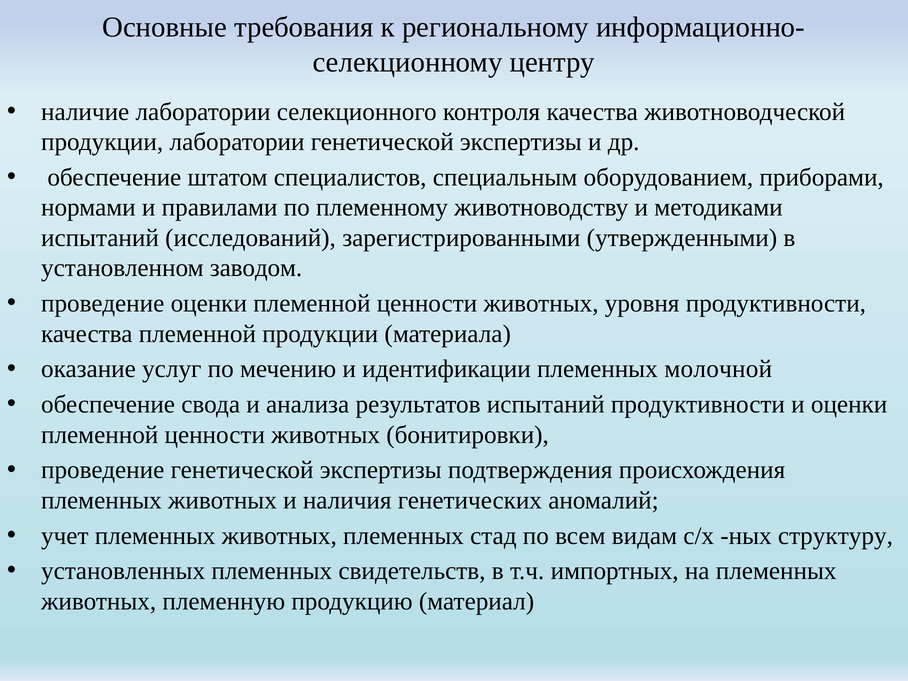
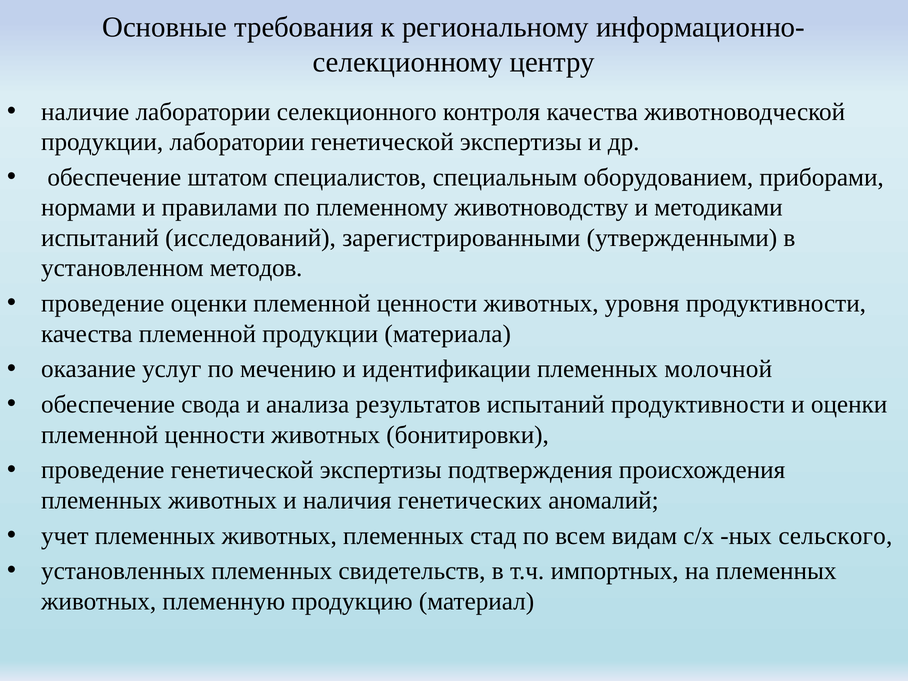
заводом: заводом -> методов (256, 268)
структуру: структуру -> сельского (835, 536)
